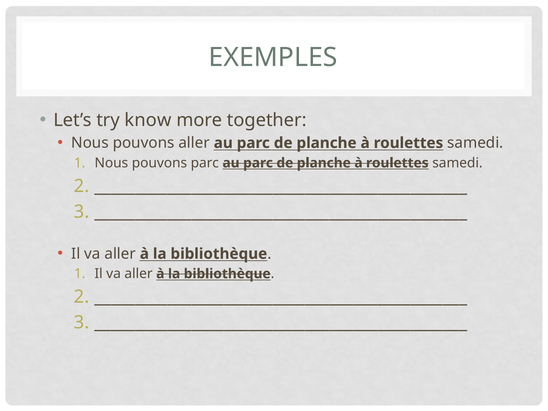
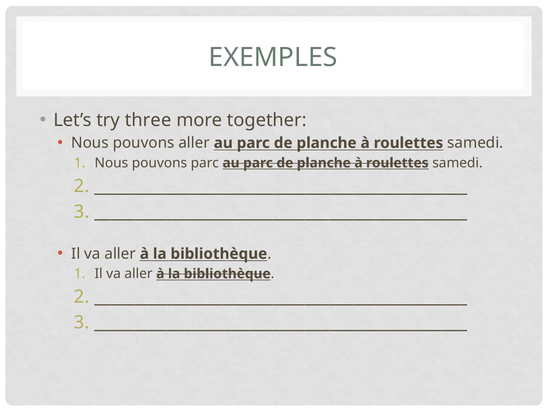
know: know -> three (148, 120)
